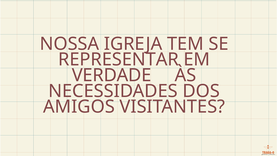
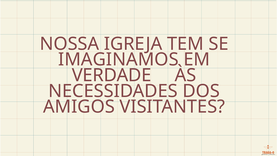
REPRESENTAR: REPRESENTAR -> IMAGINAMOS (118, 59)
